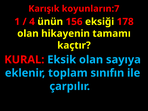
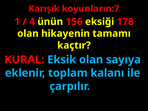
sınıfın: sınıfın -> kalanı (107, 73)
